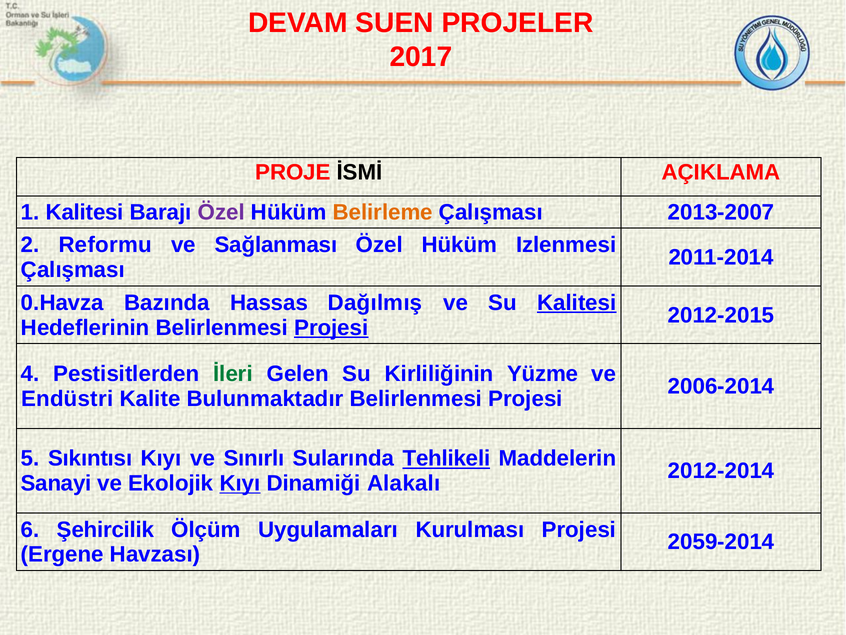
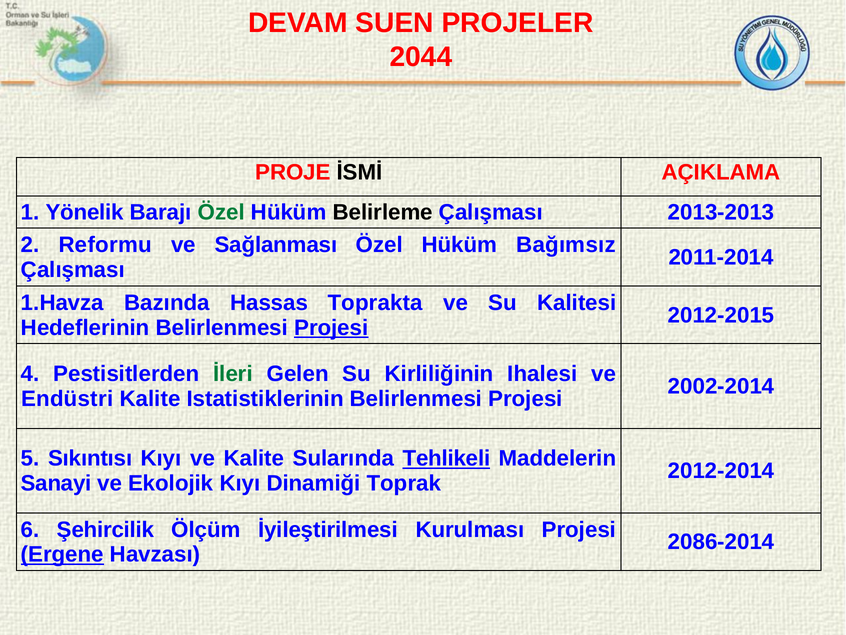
2017: 2017 -> 2044 (421, 57)
1 Kalitesi: Kalitesi -> Yönelik (85, 212)
Özel colour: purple -> green (221, 212)
Belirleme colour: orange -> black (383, 212)
2013-2007: 2013-2007 -> 2013-2013 (721, 212)
Izlenmesi: Izlenmesi -> Bağımsız (566, 245)
0.Havza: 0.Havza -> 1.Havza (62, 303)
Dağılmış: Dağılmış -> Toprakta (375, 303)
Kalitesi underline: present -> none (577, 303)
Yüzme: Yüzme -> Ihalesi (542, 374)
2006-2014: 2006-2014 -> 2002-2014 (721, 386)
Bulunmaktadır: Bulunmaktadır -> Istatistiklerinin (265, 398)
ve Sınırlı: Sınırlı -> Kalite (254, 458)
Kıyı underline: present -> none (240, 483)
Alakalı: Alakalı -> Toprak (404, 483)
Uygulamaları: Uygulamaları -> İyileştirilmesi (328, 529)
2059-2014: 2059-2014 -> 2086-2014 (721, 542)
Ergene underline: none -> present (62, 554)
